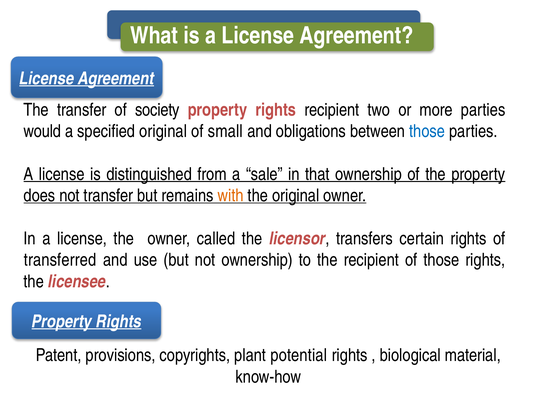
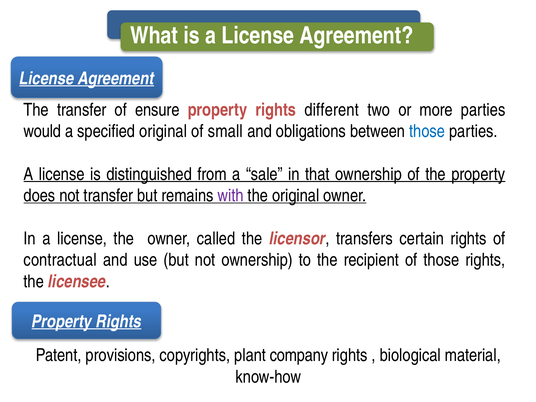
society: society -> ensure (157, 110)
rights recipient: recipient -> different (332, 110)
with colour: orange -> purple (231, 196)
transferred: transferred -> contractual (60, 260)
potential: potential -> company (299, 355)
